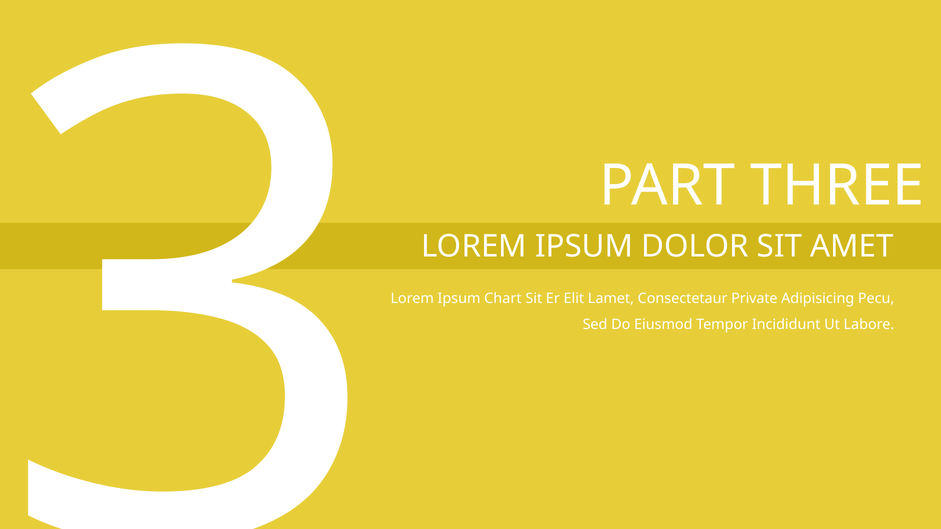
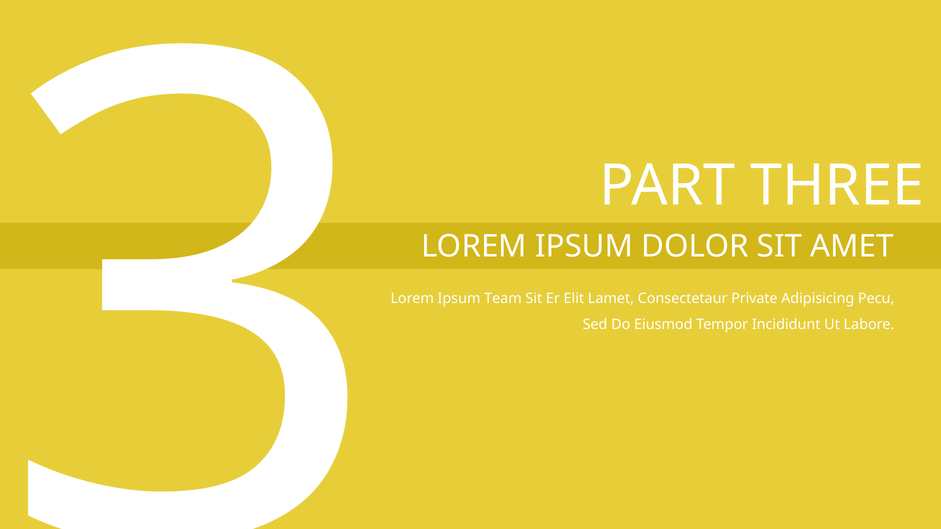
Chart: Chart -> Team (503, 299)
